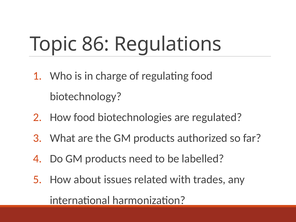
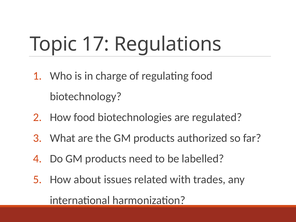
86: 86 -> 17 (95, 44)
